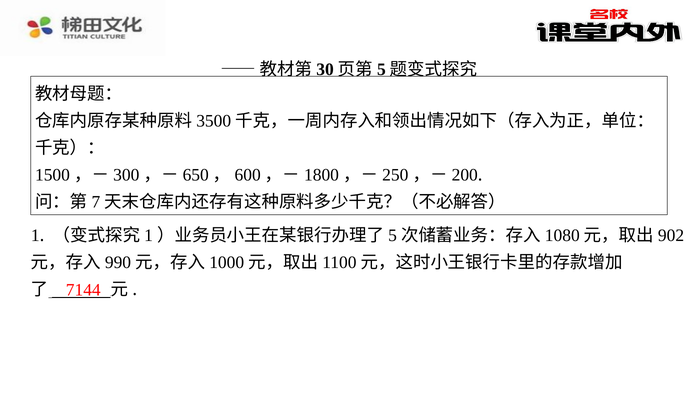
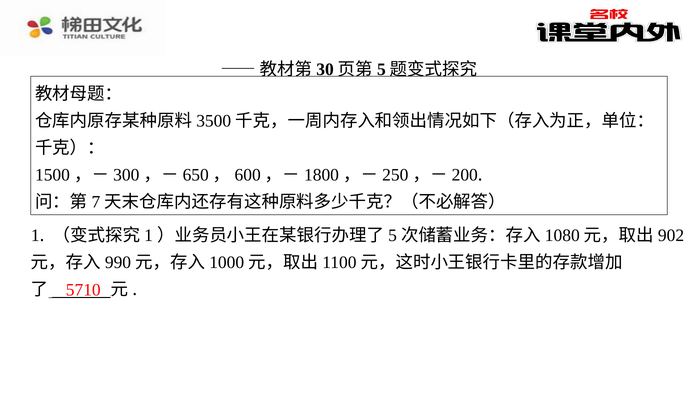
7144: 7144 -> 5710 (83, 290)
